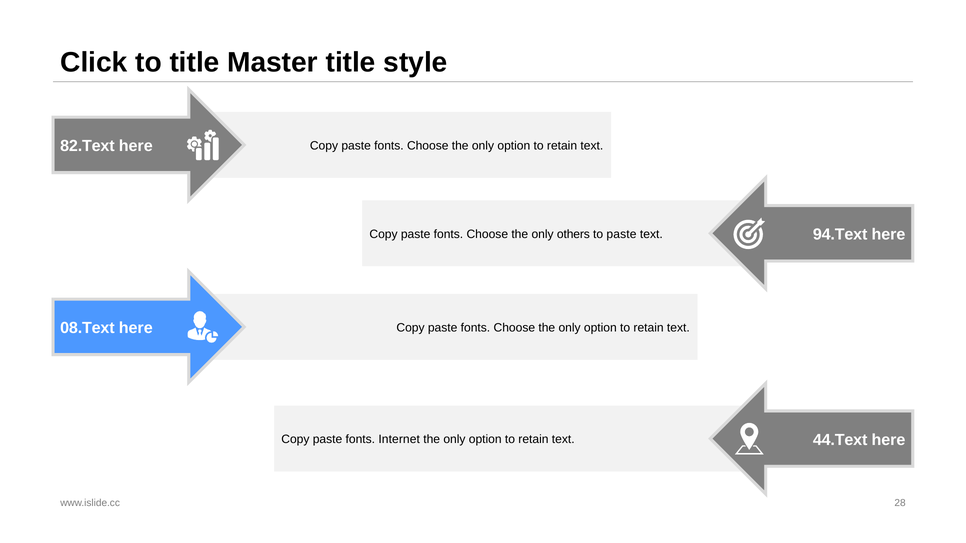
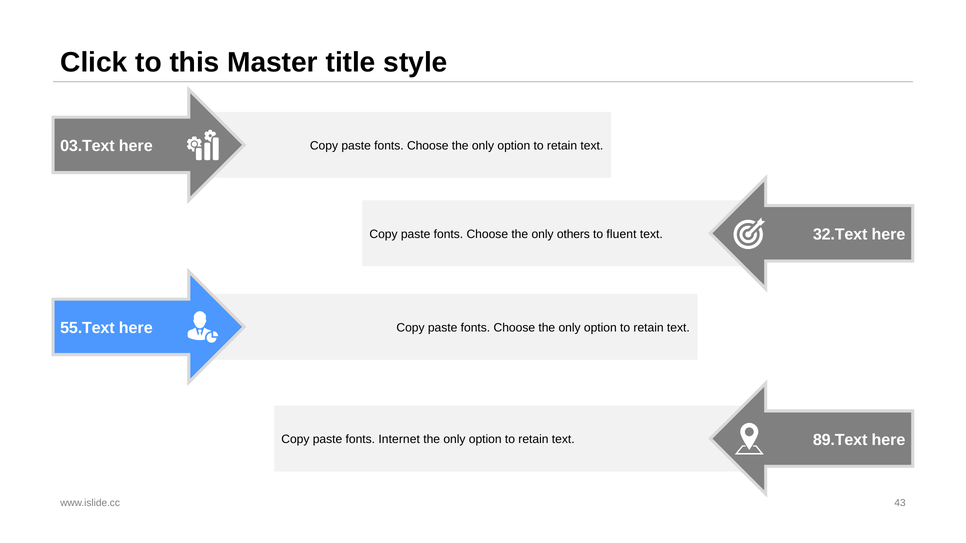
to title: title -> this (195, 62)
82.Text: 82.Text -> 03.Text (87, 146)
to paste: paste -> fluent (621, 234)
94.Text: 94.Text -> 32.Text (840, 235)
08.Text: 08.Text -> 55.Text (87, 328)
44.Text: 44.Text -> 89.Text (840, 440)
28: 28 -> 43 (900, 503)
